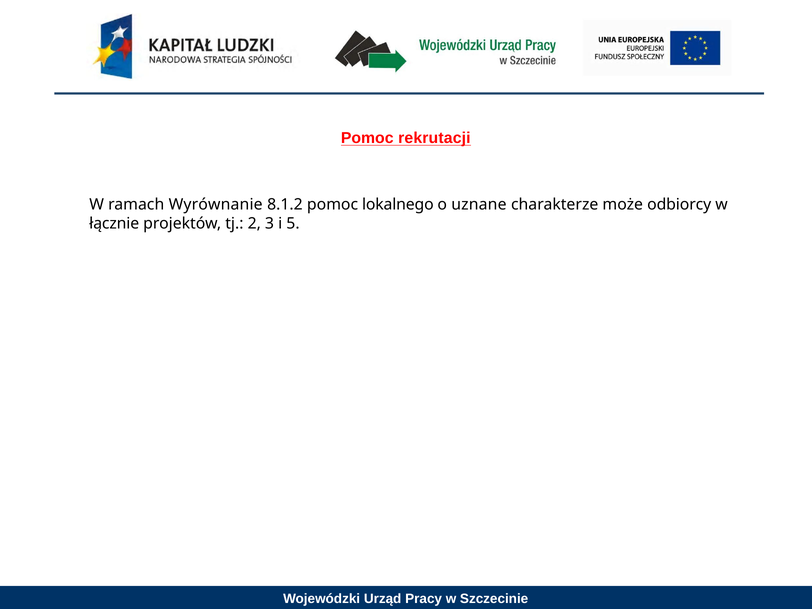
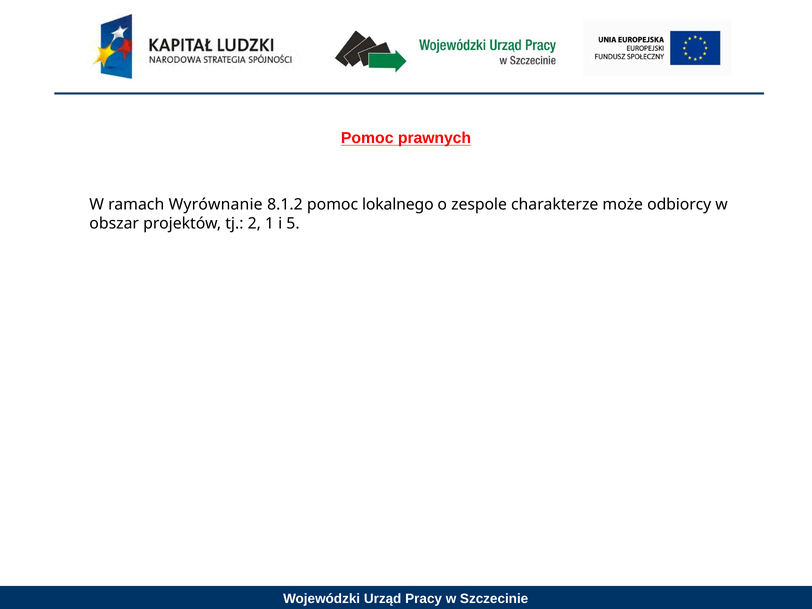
rekrutacji: rekrutacji -> prawnych (434, 138)
uznane: uznane -> zespole (479, 205)
łącznie: łącznie -> obszar (114, 224)
3: 3 -> 1 (270, 224)
